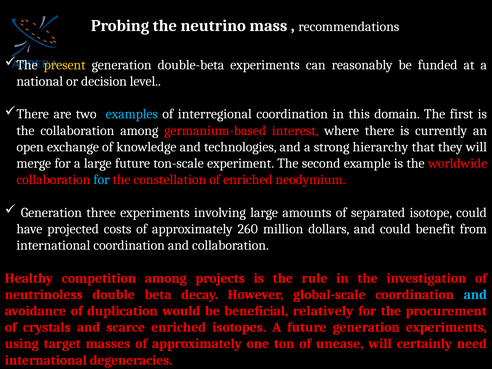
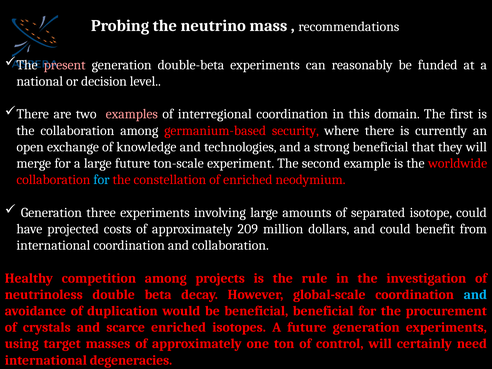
present colour: yellow -> pink (65, 65)
examples colour: light blue -> pink (132, 114)
interest: interest -> security (295, 130)
strong hierarchy: hierarchy -> beneficial (380, 147)
260: 260 -> 209 (248, 229)
beneficial relatively: relatively -> beneficial (323, 311)
unease: unease -> control (340, 344)
